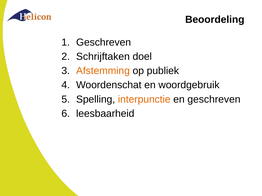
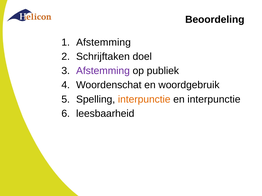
Geschreven: Geschreven -> Afstemming (104, 42)
Afstemming colour: orange -> purple (103, 71)
en geschreven: geschreven -> interpunctie (214, 100)
